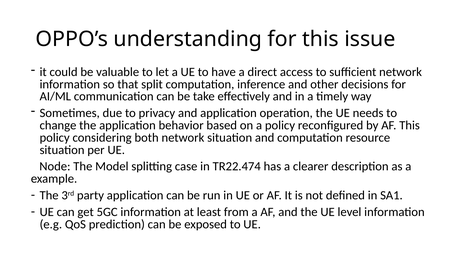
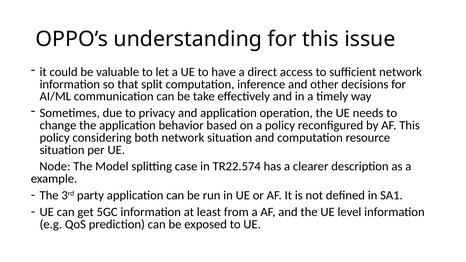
TR22.474: TR22.474 -> TR22.574 (237, 167)
